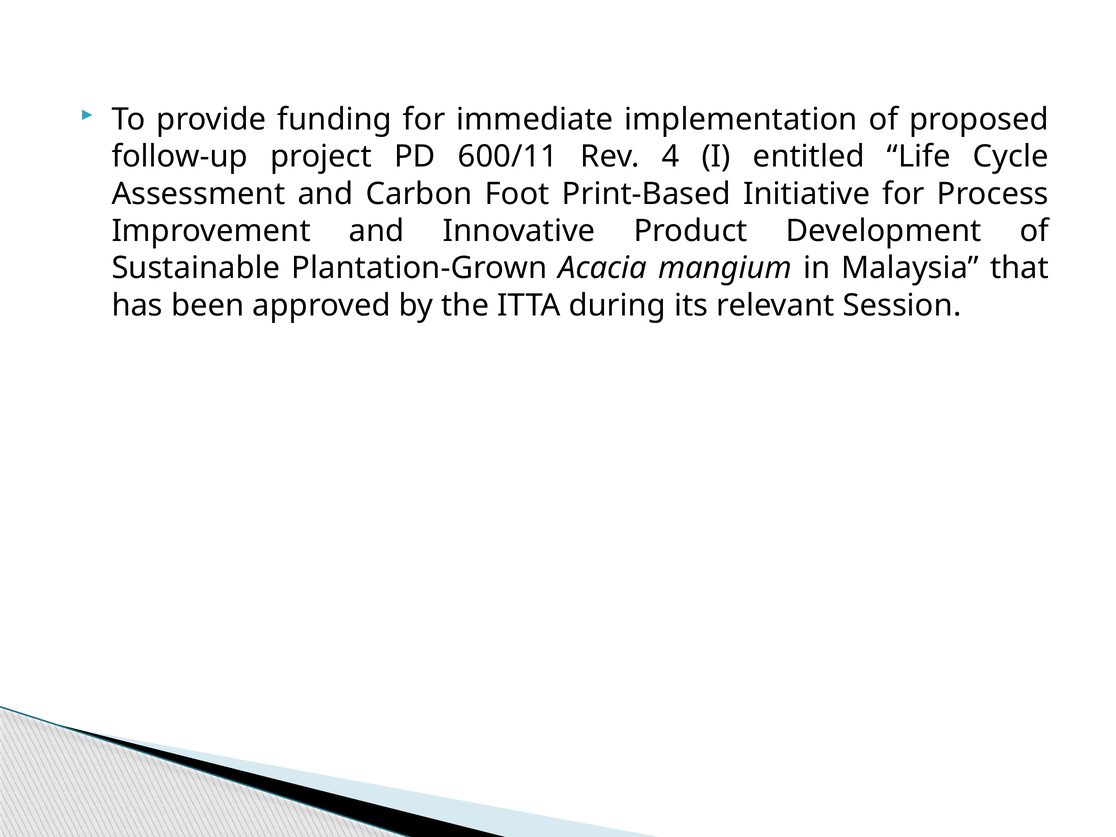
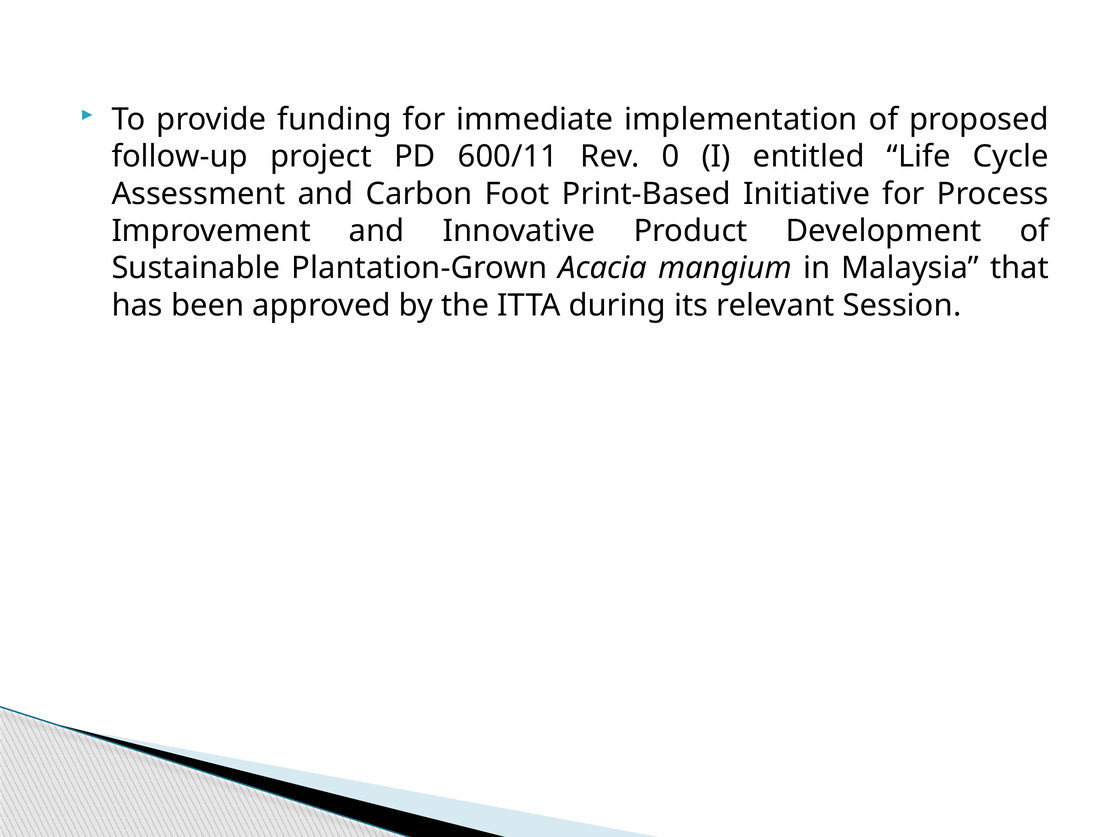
4: 4 -> 0 (670, 157)
